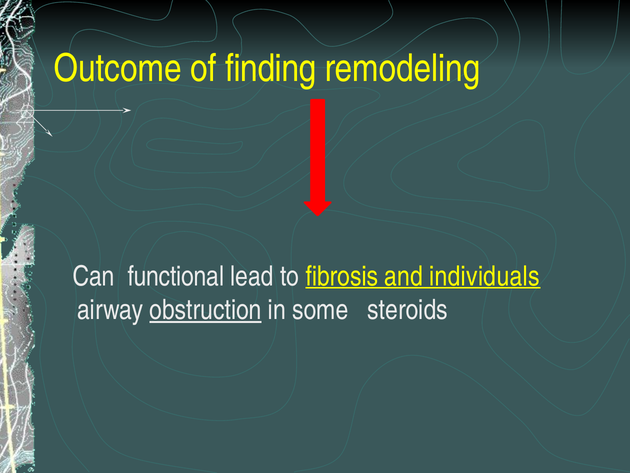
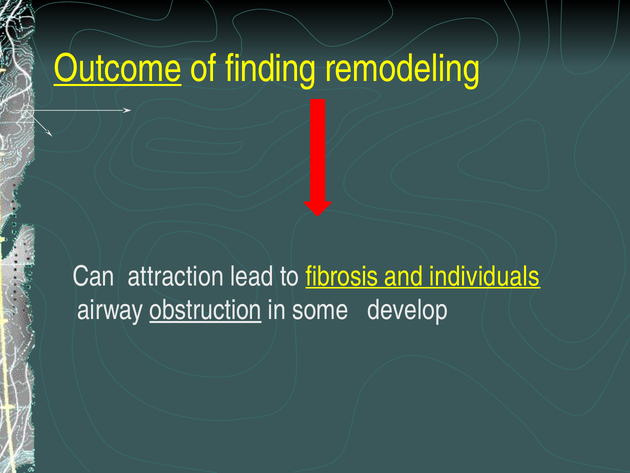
Outcome underline: none -> present (118, 68)
functional: functional -> attraction (176, 276)
steroids: steroids -> develop (408, 310)
